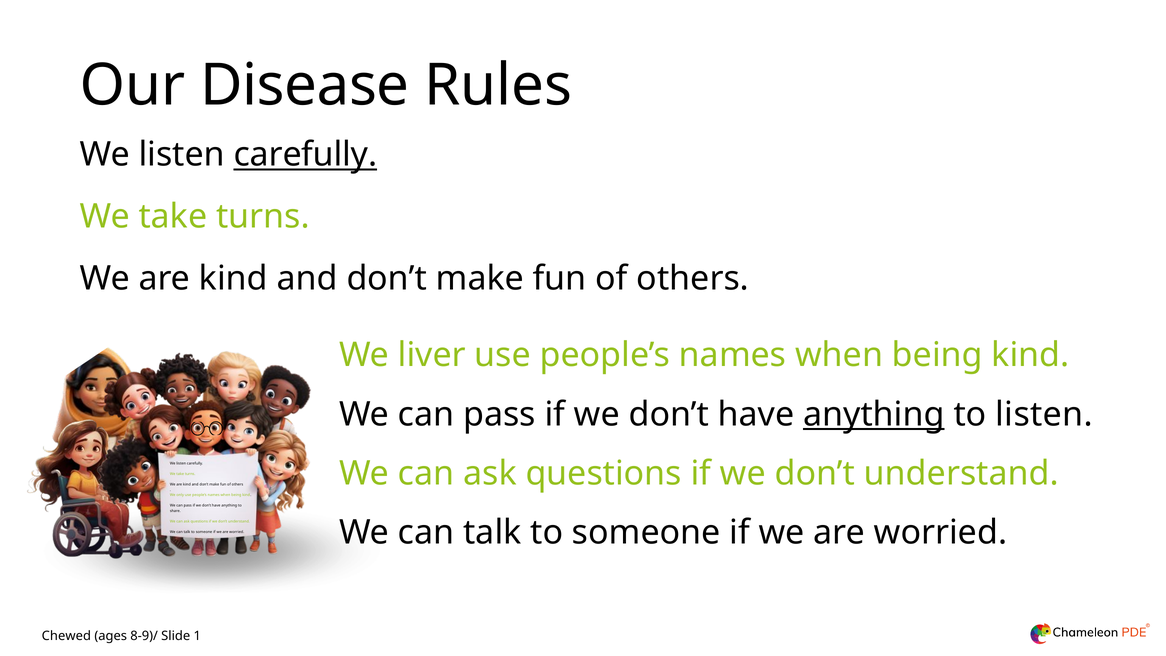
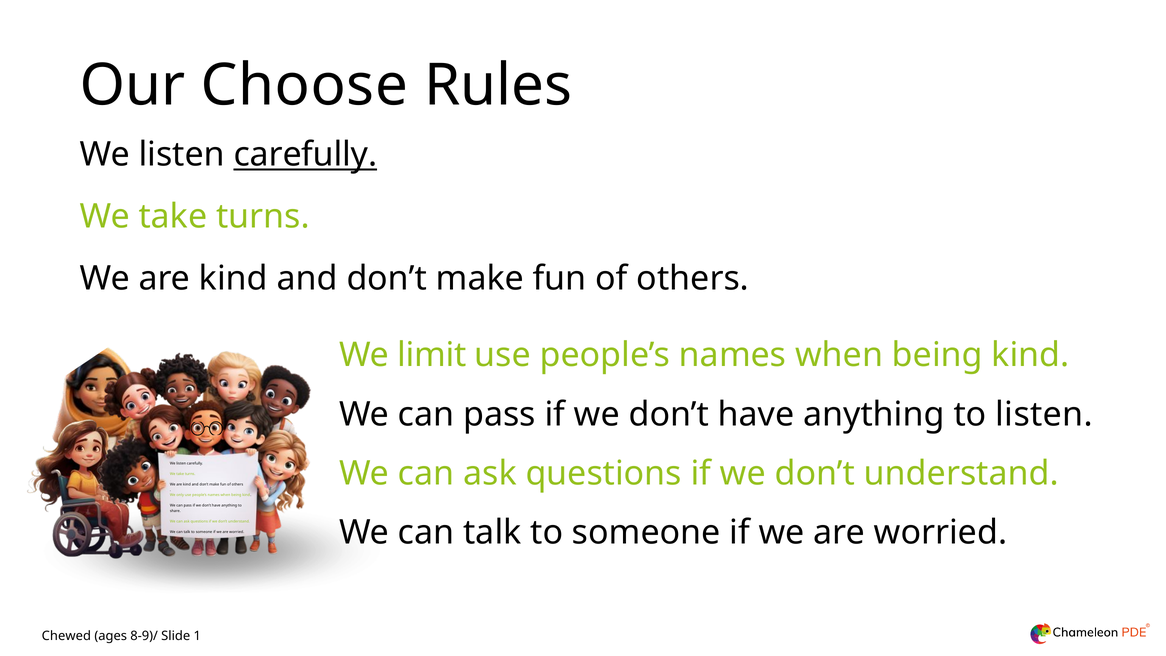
Disease: Disease -> Choose (304, 85)
liver: liver -> limit (432, 355)
anything underline: present -> none (874, 414)
